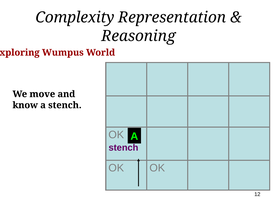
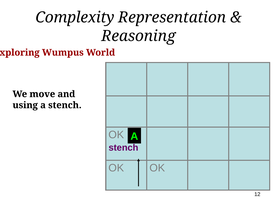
know: know -> using (25, 105)
